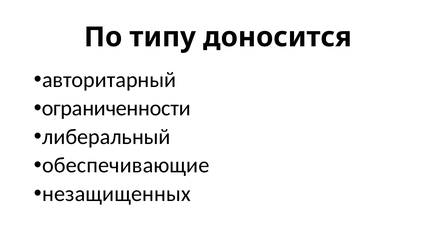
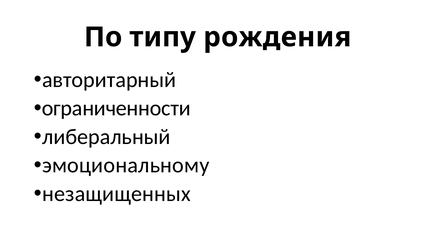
доносится: доносится -> рождения (277, 37)
обеспечивающие: обеспечивающие -> эмоциональному (126, 165)
